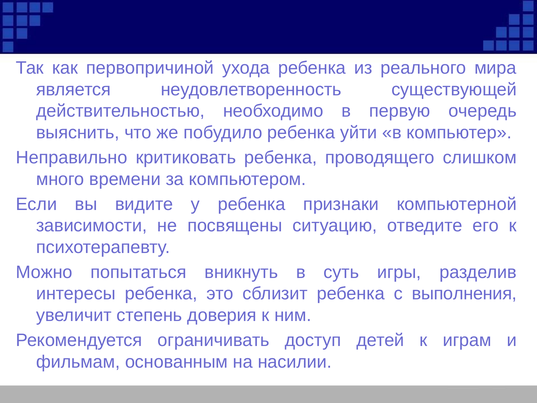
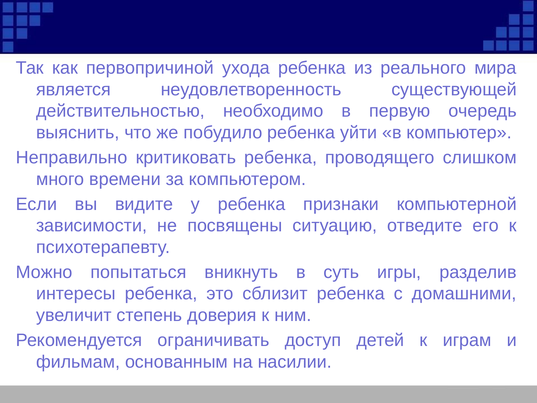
выполнения: выполнения -> домашними (464, 294)
